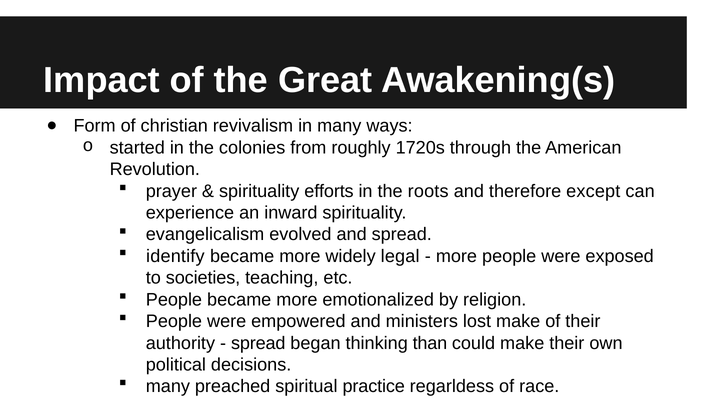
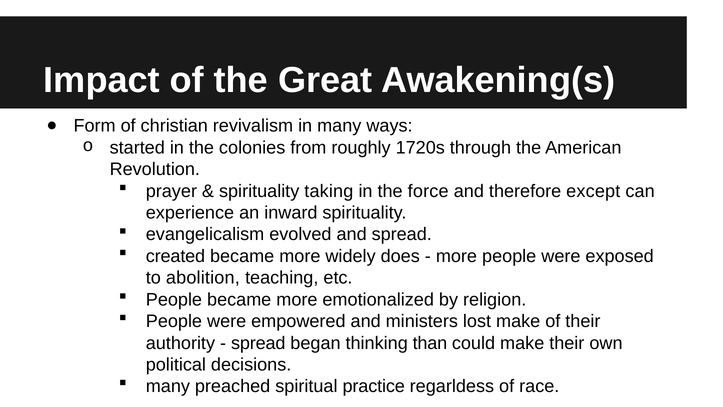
efforts: efforts -> taking (329, 191)
roots: roots -> force (428, 191)
identify: identify -> created (176, 256)
legal: legal -> does (400, 256)
societies: societies -> abolition (203, 278)
